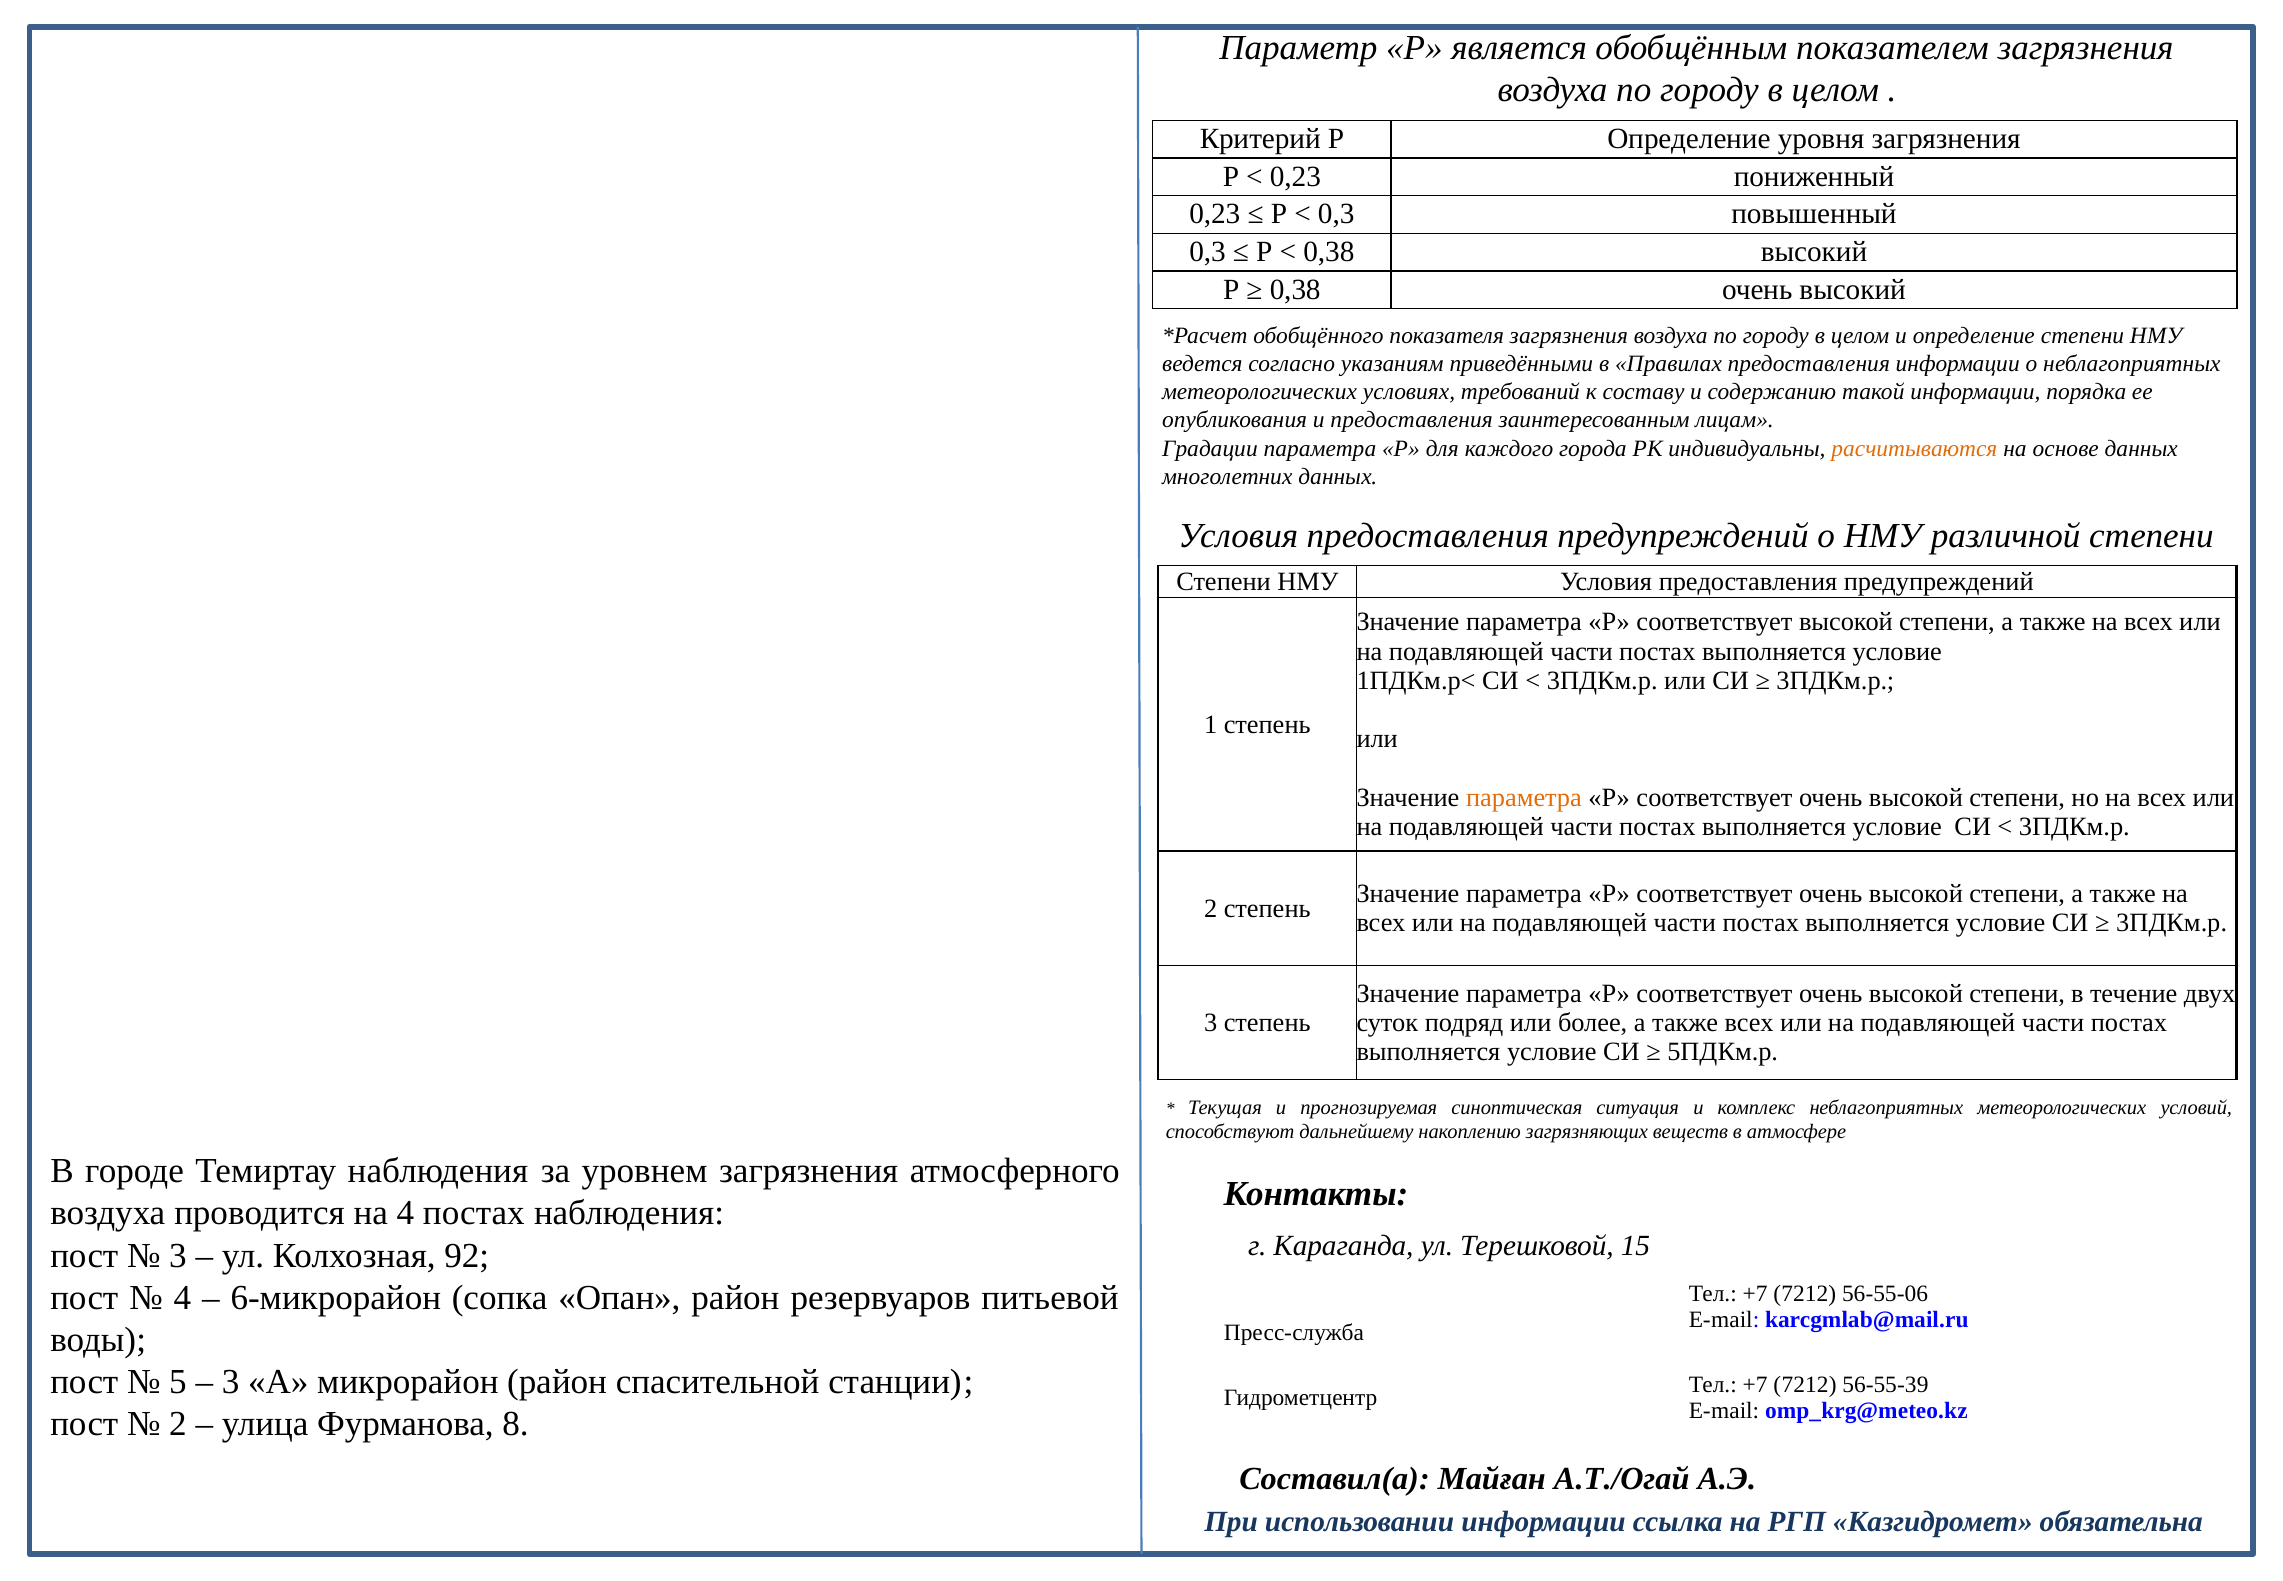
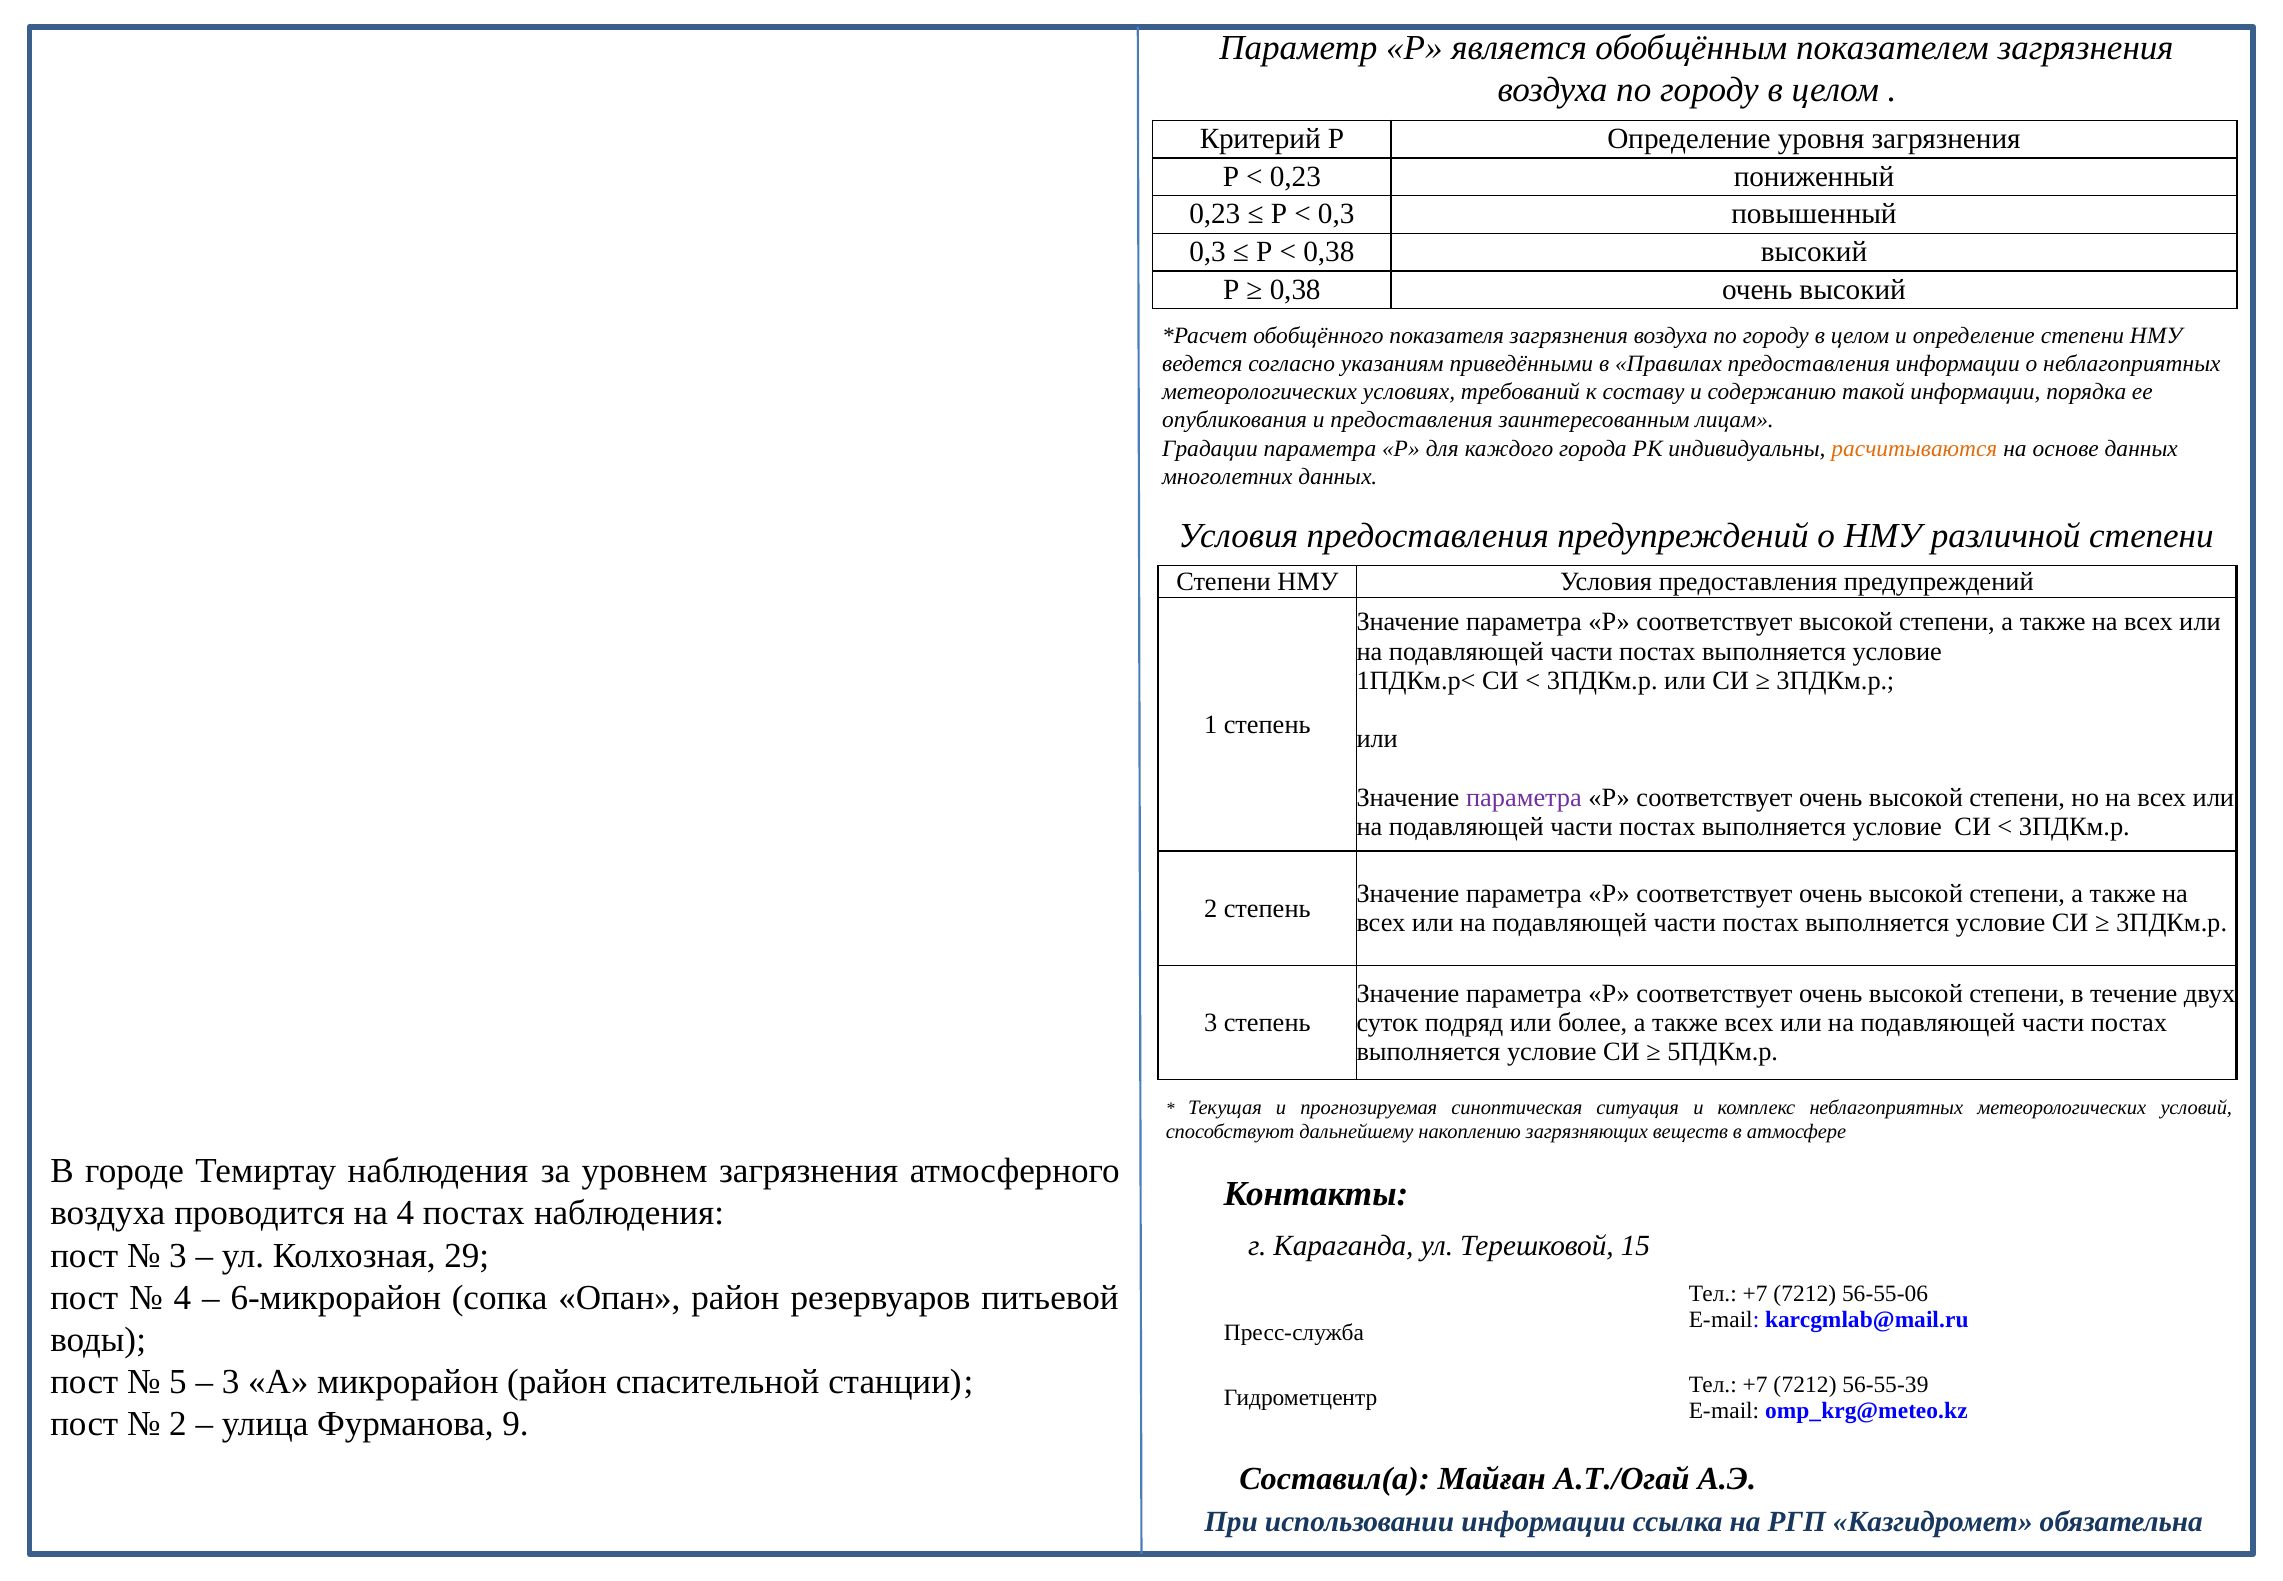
параметра colour: orange -> purple (1524, 797)
92: 92 -> 29 (467, 1255)
8: 8 -> 9 (516, 1424)
